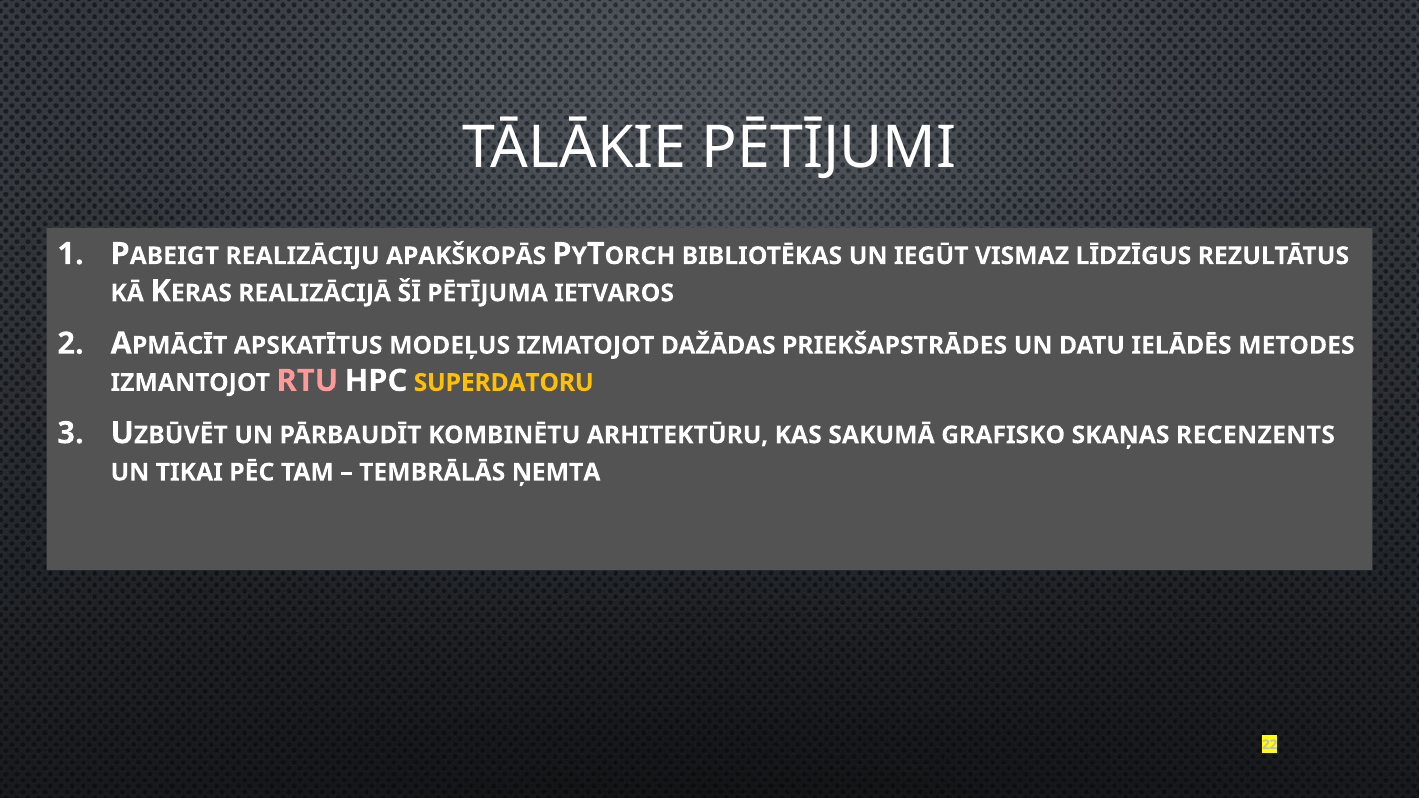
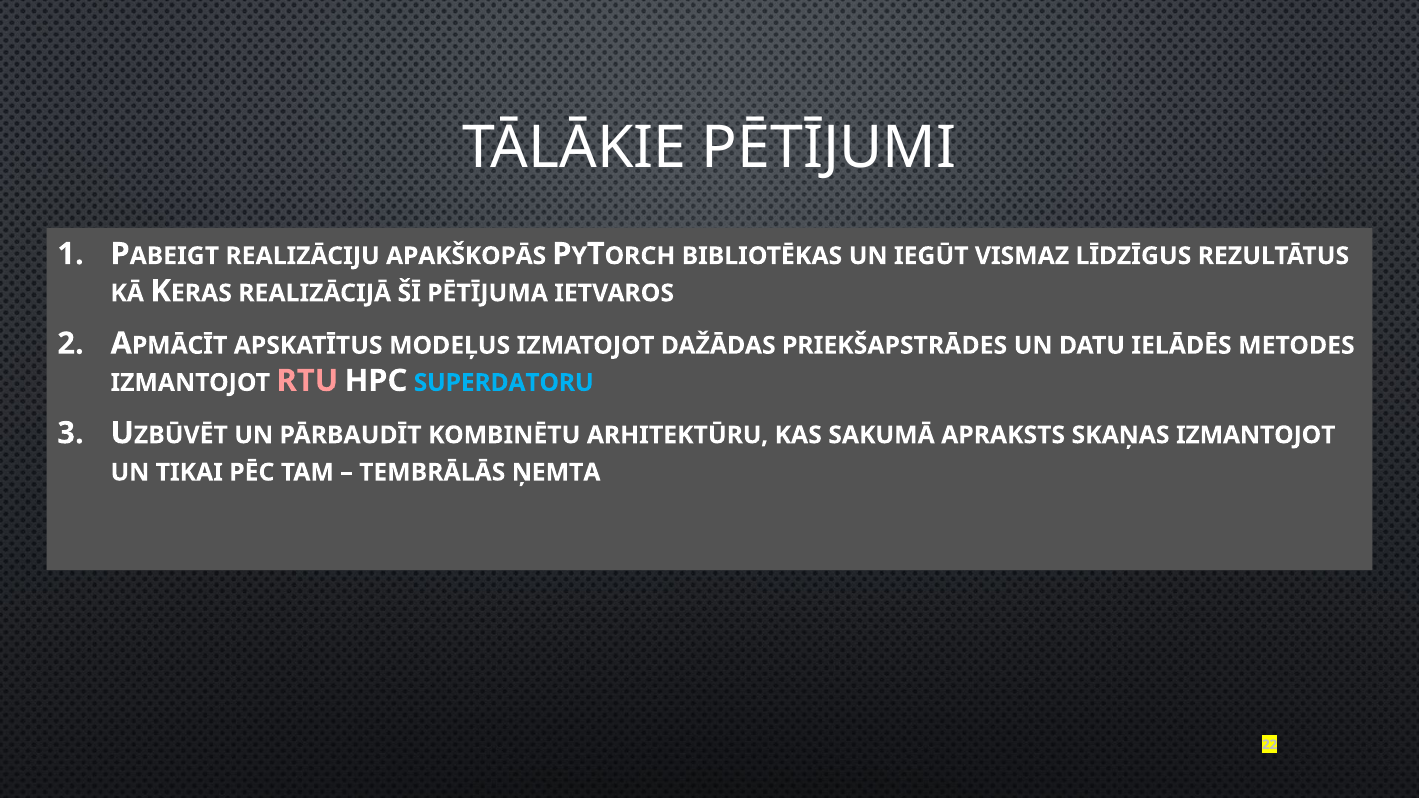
SUPERDATORU colour: yellow -> light blue (504, 383)
GRAFISKO: GRAFISKO -> APRAKSTS (1003, 435)
SKAŅAS RECENZENTS: RECENZENTS -> IZMANTOJOT (1256, 435)
